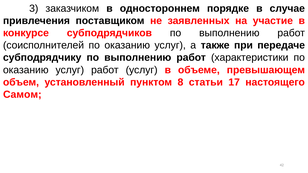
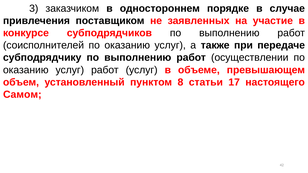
характеристики: характеристики -> осуществлении (250, 58)
